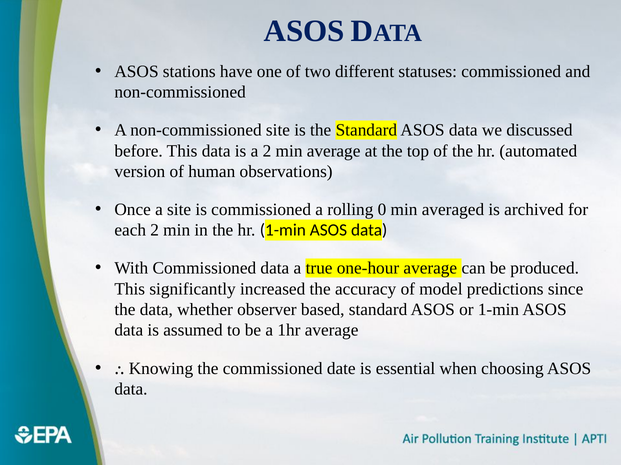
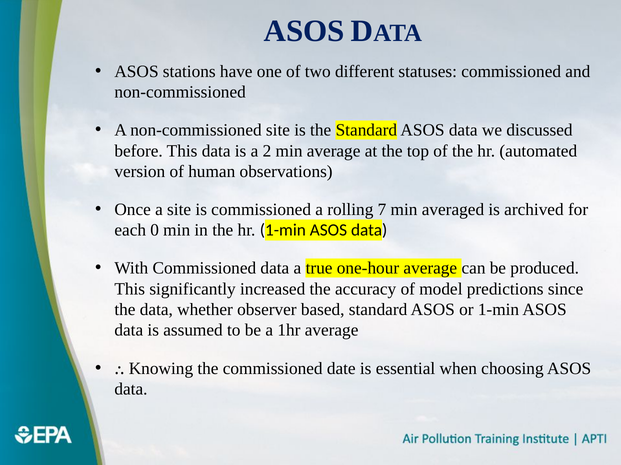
0: 0 -> 7 (382, 210)
each 2: 2 -> 0 (155, 231)
